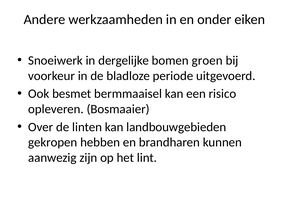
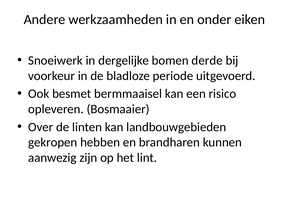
groen: groen -> derde (207, 61)
